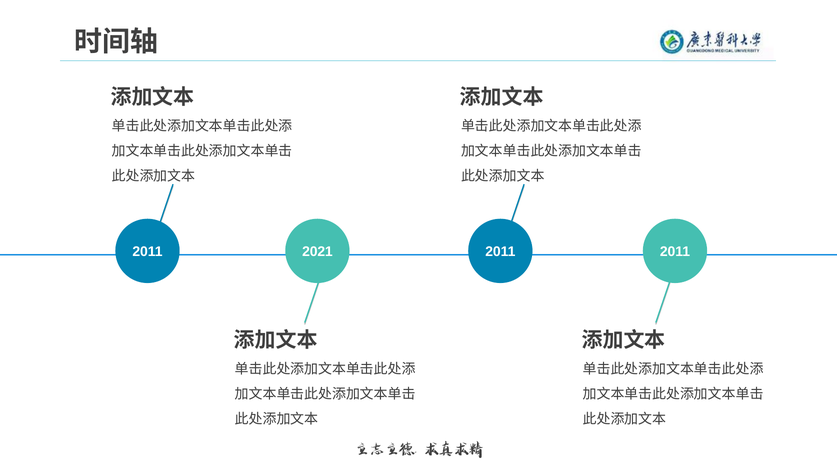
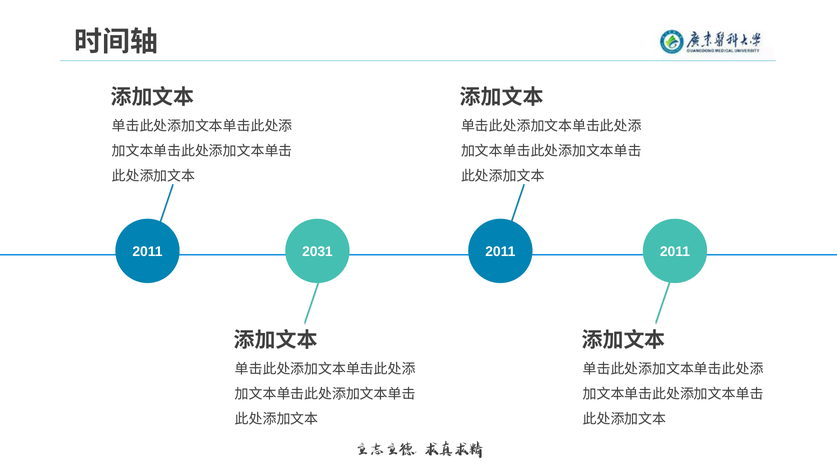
2021: 2021 -> 2031 (317, 252)
